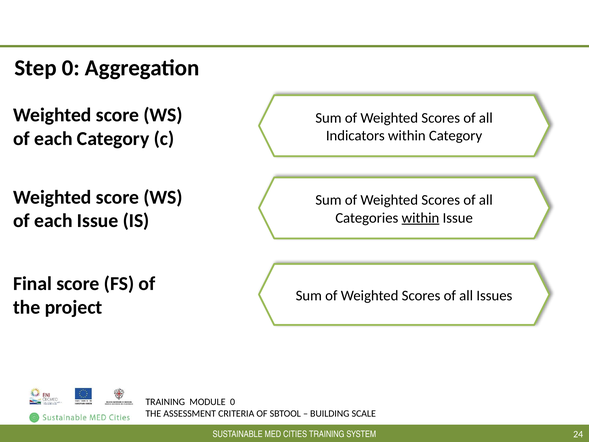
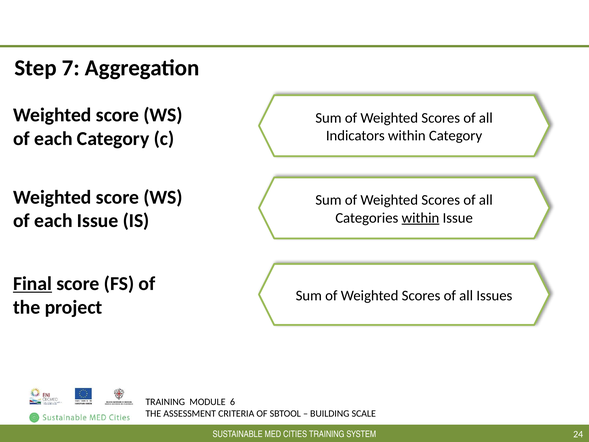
Step 0: 0 -> 7 (71, 68)
Final underline: none -> present (32, 284)
0: 0 -> 6 (233, 402)
